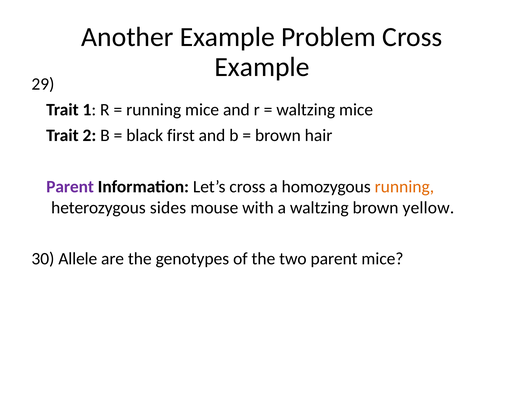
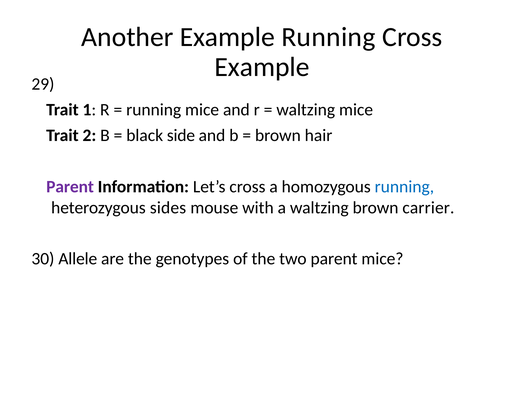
Example Problem: Problem -> Running (328, 37)
first: first -> side (181, 135)
running colour: orange -> blue (404, 187)
yellow: yellow -> carrier (428, 208)
